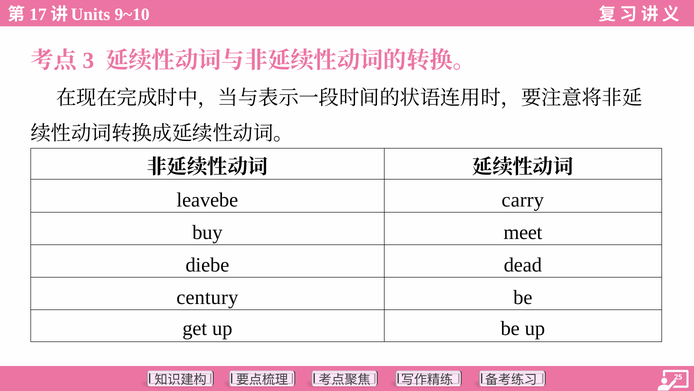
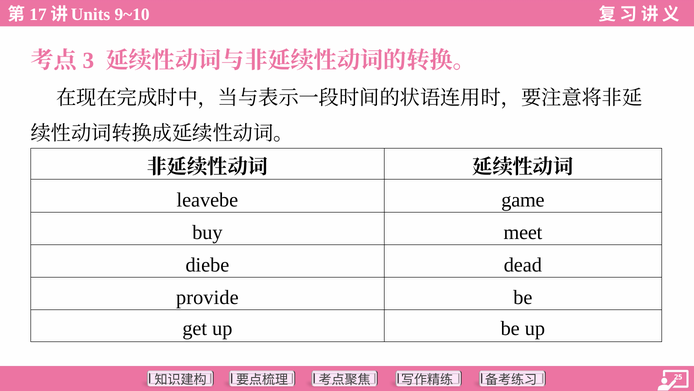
carry: carry -> game (523, 200)
century: century -> provide (207, 297)
